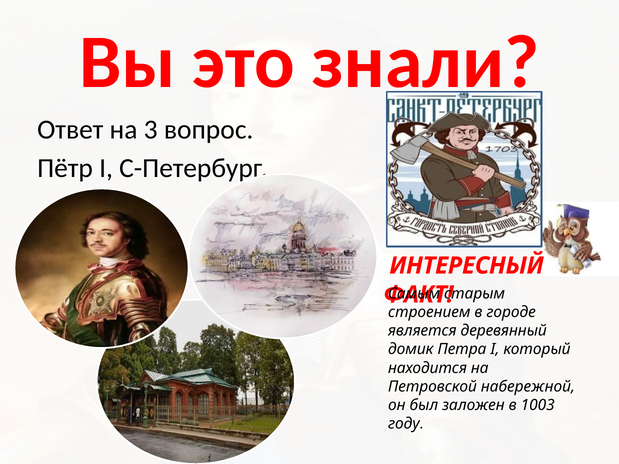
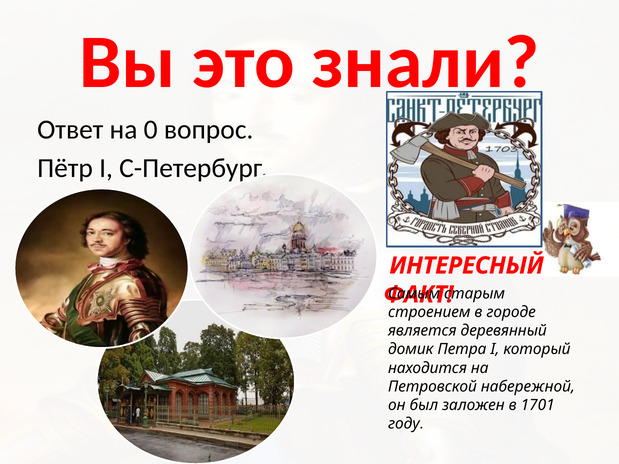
3: 3 -> 0 (151, 130)
1003: 1003 -> 1701 (538, 405)
